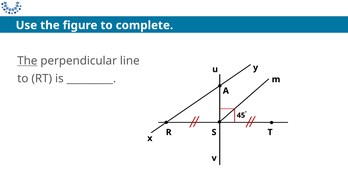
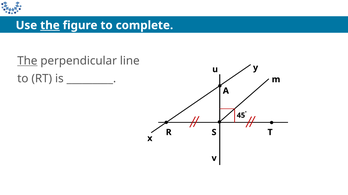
the underline: none -> present (50, 25)
